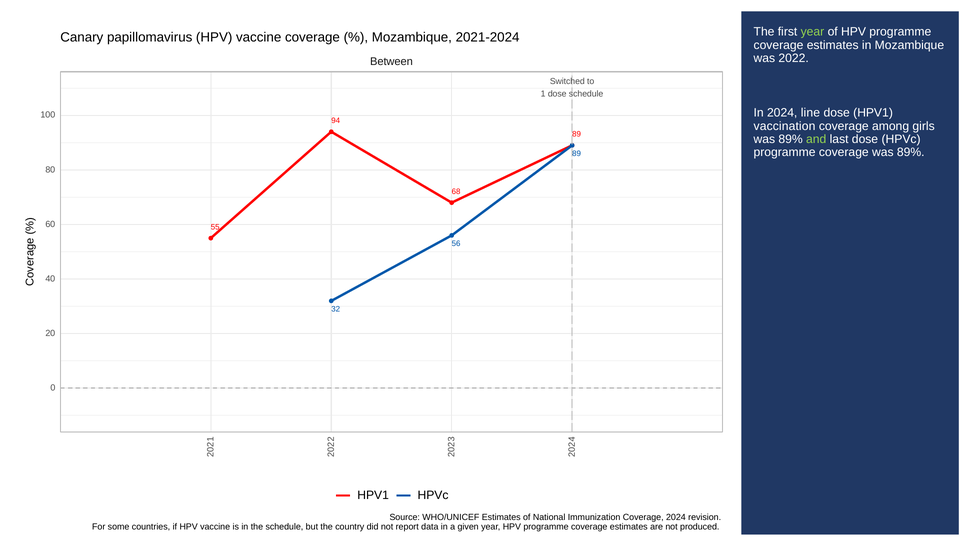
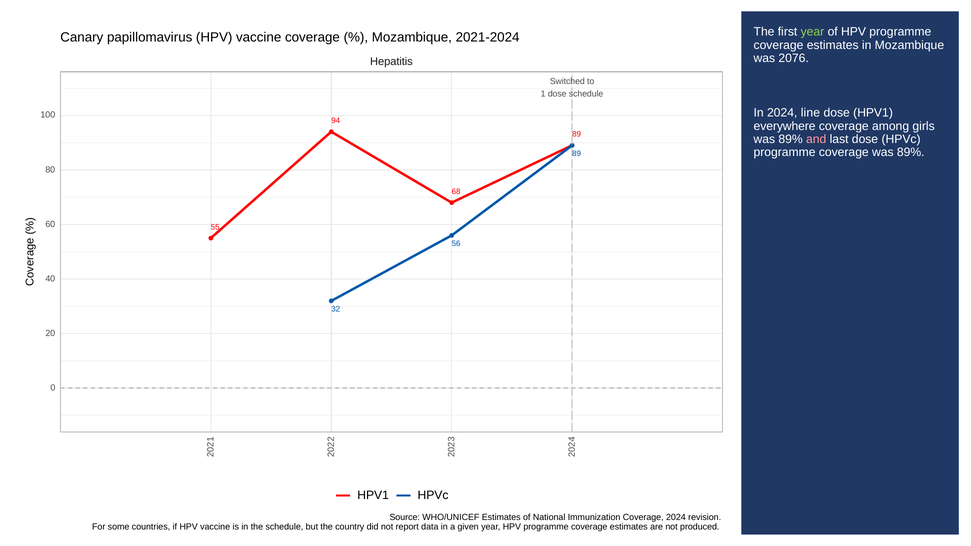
2022: 2022 -> 2076 (794, 58)
Between: Between -> Hepatitis (391, 62)
vaccination: vaccination -> everywhere (785, 126)
and colour: light green -> pink (816, 139)
